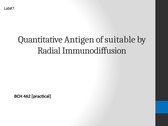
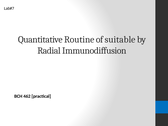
Antigen: Antigen -> Routine (79, 39)
